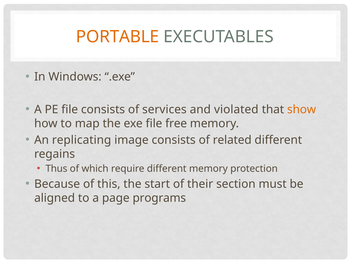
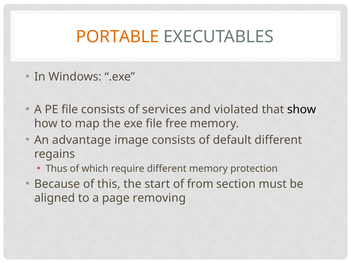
show colour: orange -> black (302, 110)
replicating: replicating -> advantage (82, 140)
related: related -> default (232, 140)
their: their -> from (200, 184)
programs: programs -> removing (159, 198)
